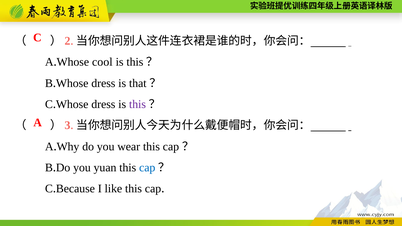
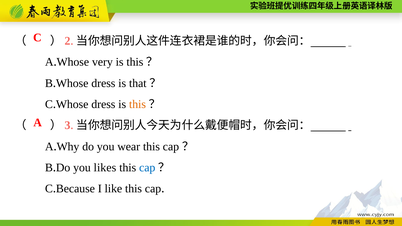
cool: cool -> very (102, 62)
this colour: purple -> orange (137, 104)
yuan: yuan -> likes (105, 168)
